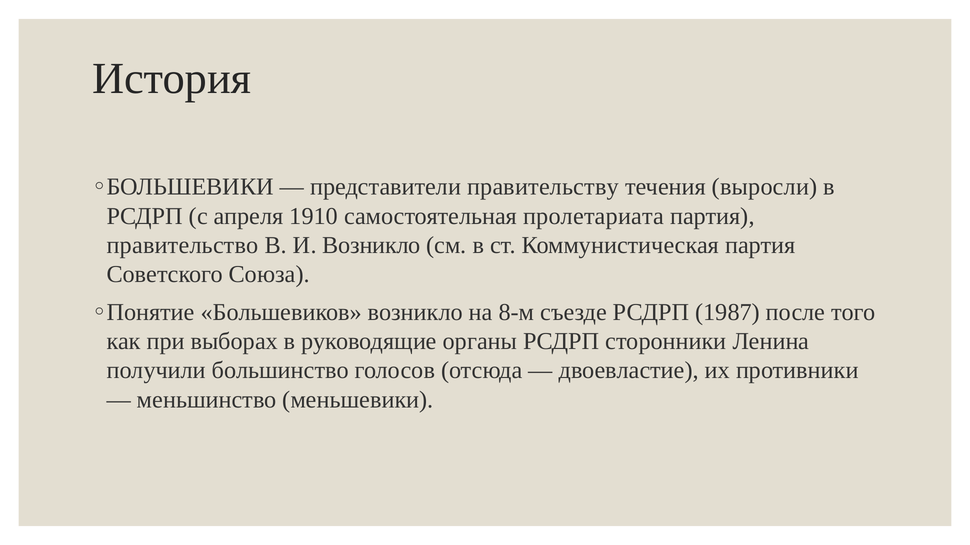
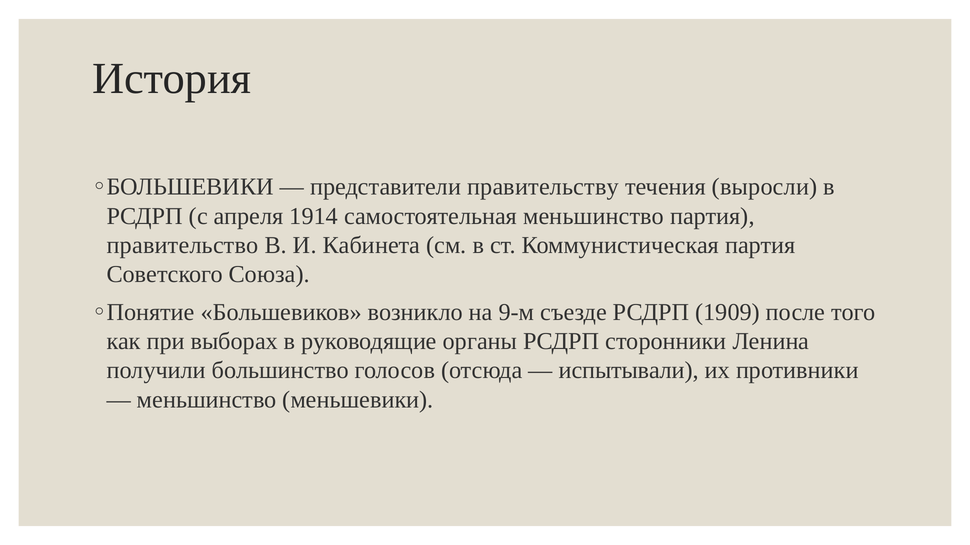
1910: 1910 -> 1914 (314, 216)
самостоятельная пролетариата: пролетариата -> меньшинство (594, 216)
И Возникло: Возникло -> Кабинета (371, 245)
8-м: 8-м -> 9-м (517, 313)
1987: 1987 -> 1909 (728, 313)
двоевластие: двоевластие -> испытывали (629, 371)
